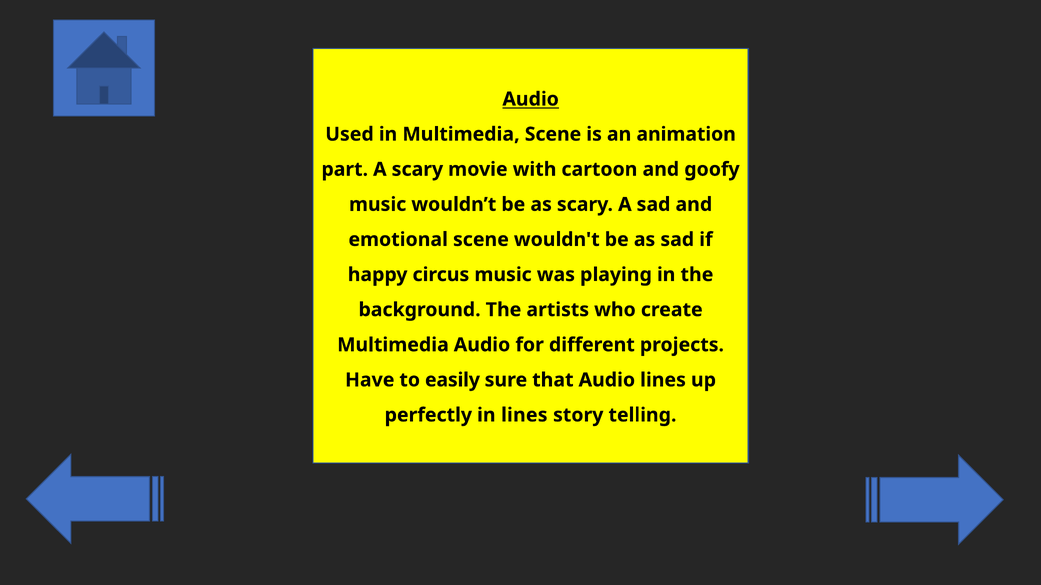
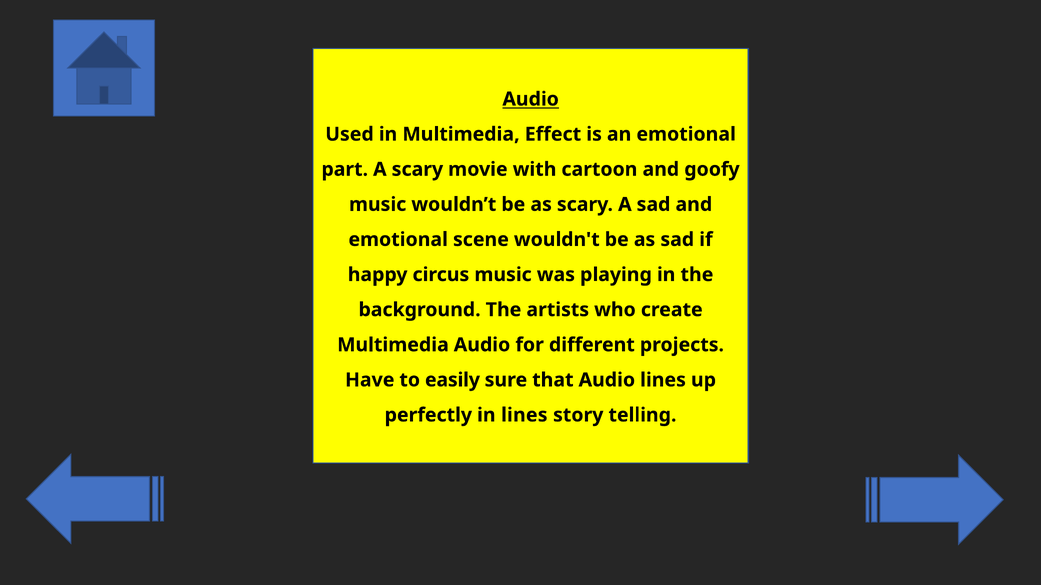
Multimedia Scene: Scene -> Effect (553, 134)
an animation: animation -> emotional (686, 134)
